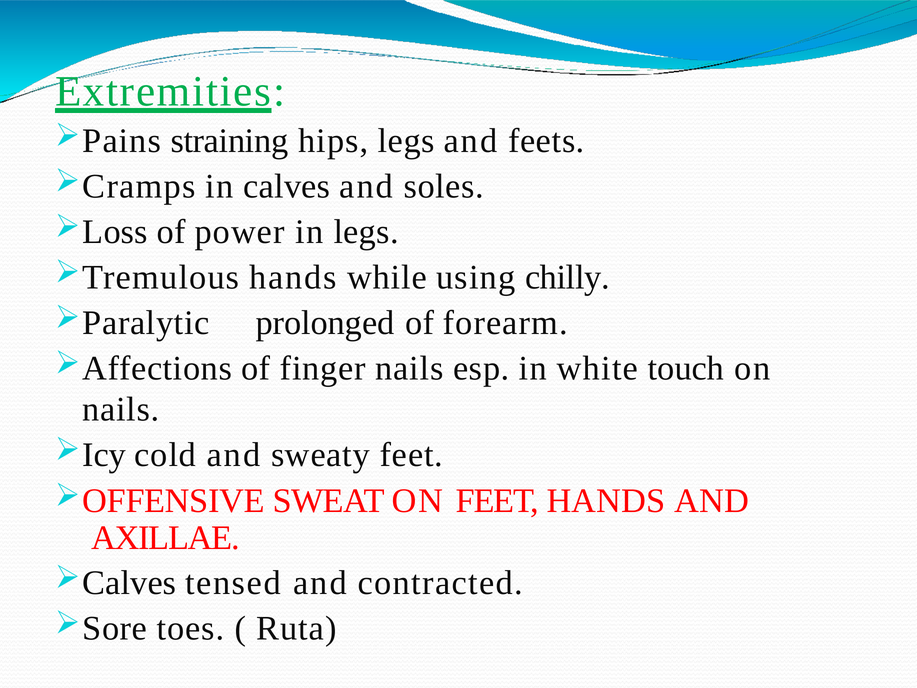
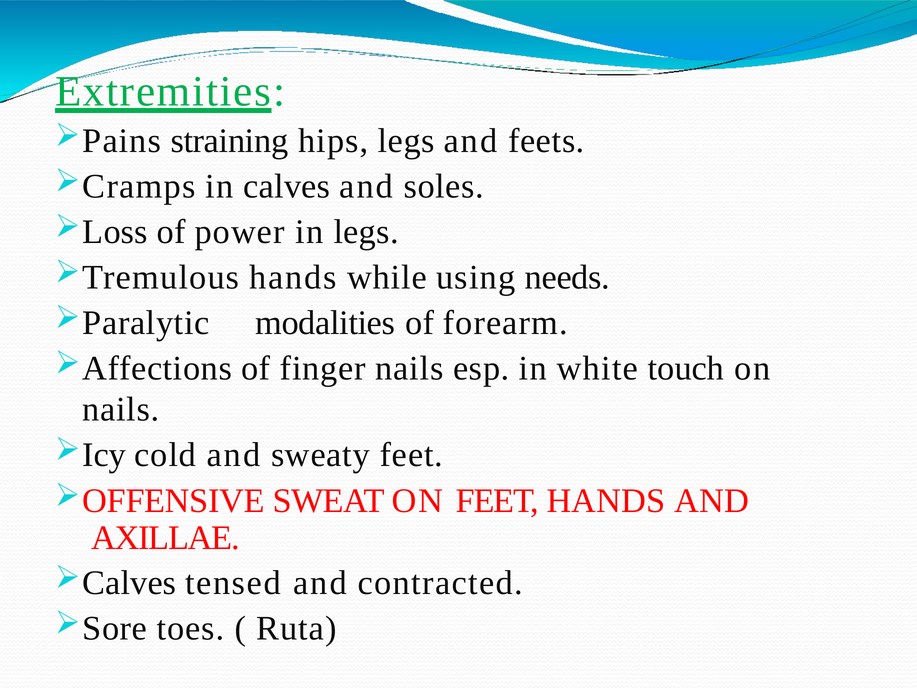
chilly: chilly -> needs (567, 277)
prolonged: prolonged -> modalities (325, 323)
